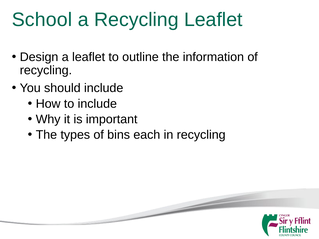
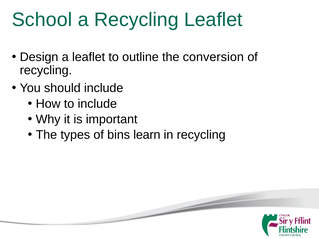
information: information -> conversion (213, 57)
each: each -> learn (147, 135)
